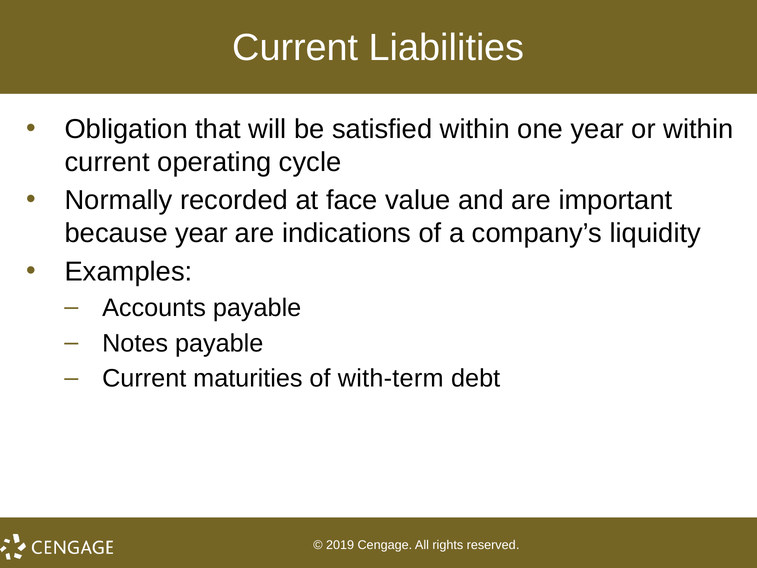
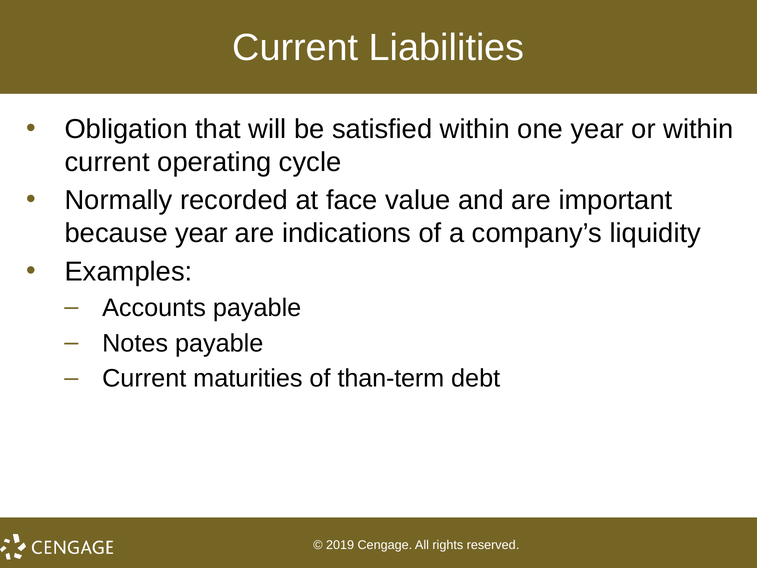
with-term: with-term -> than-term (391, 378)
